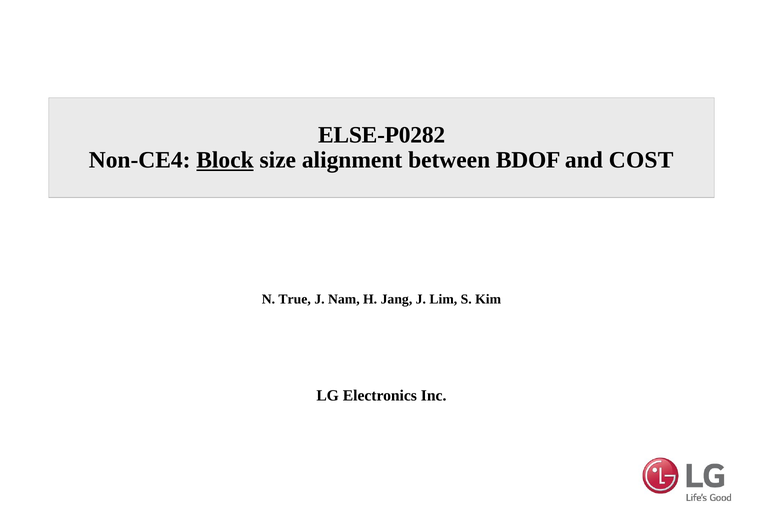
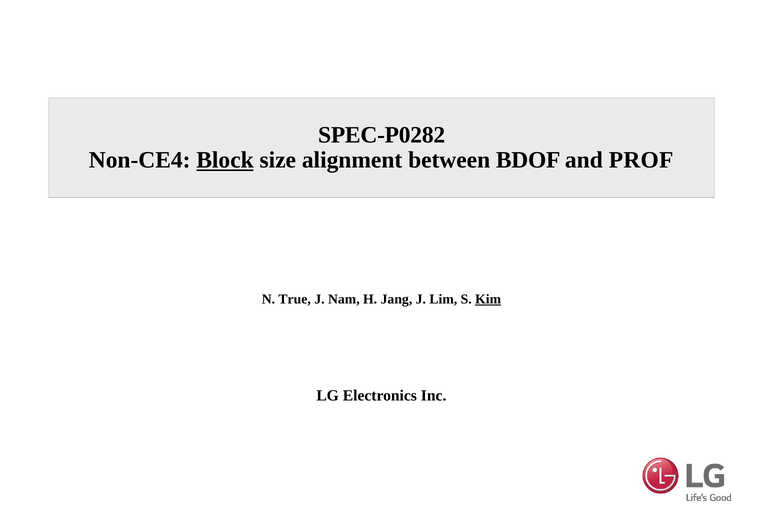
ELSE-P0282: ELSE-P0282 -> SPEC-P0282 (382, 135)
COST: COST -> PROF (641, 160)
Kim underline: none -> present (488, 299)
